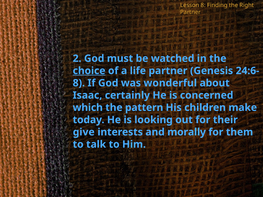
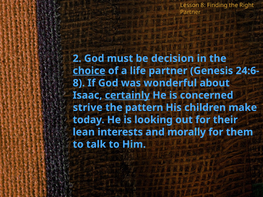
watched: watched -> decision (173, 59)
certainly underline: none -> present (127, 95)
which: which -> strive (88, 108)
give: give -> lean (84, 132)
